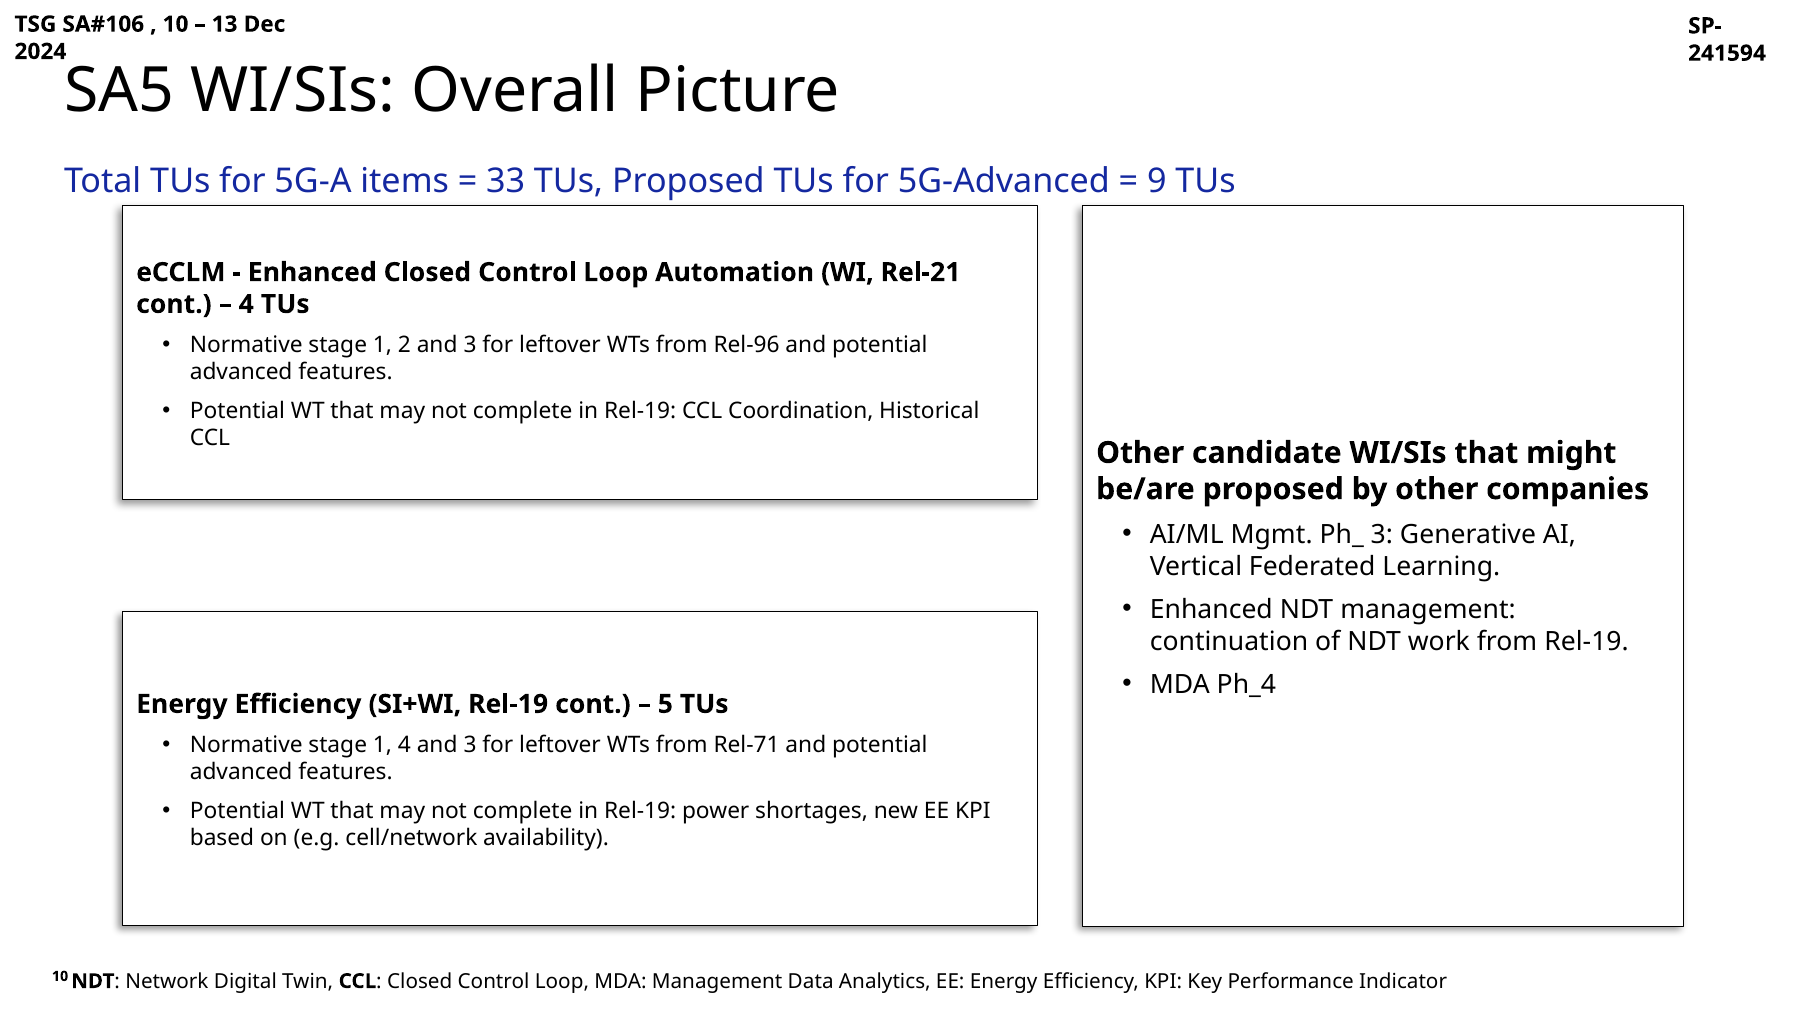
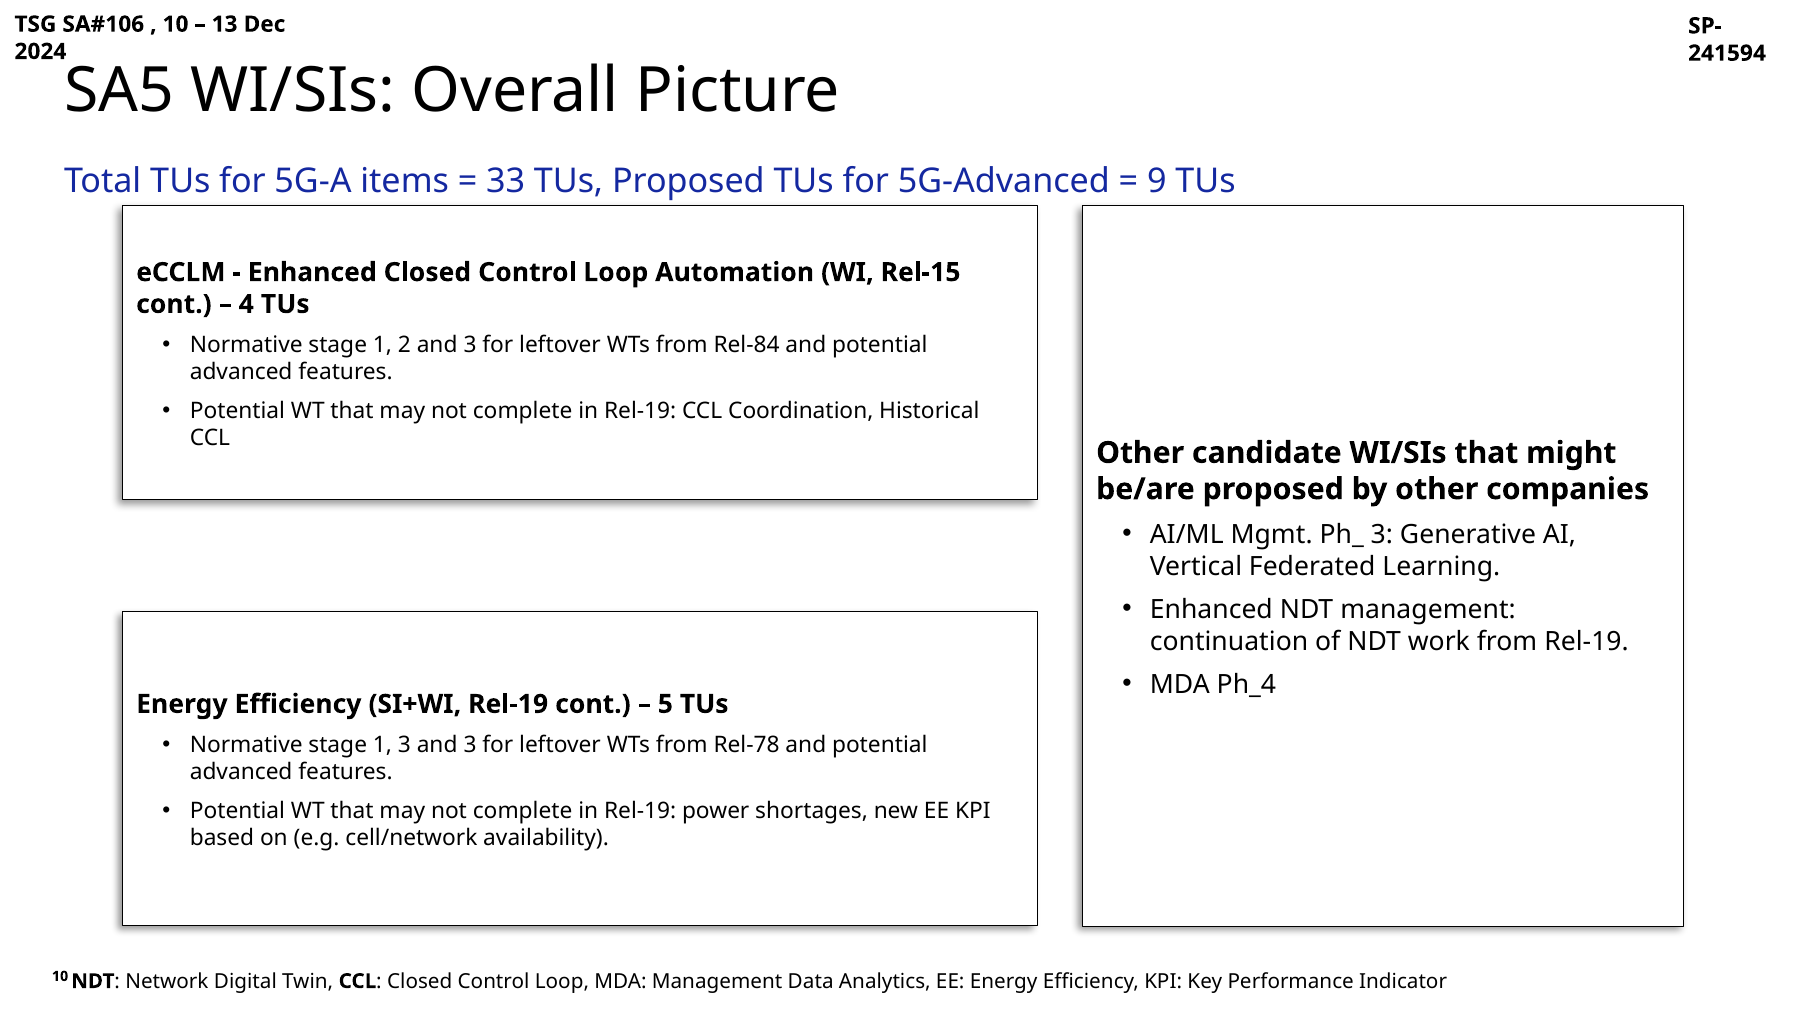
Rel-21: Rel-21 -> Rel-15 (921, 272)
Rel-96: Rel-96 -> Rel-84 (747, 345)
1 4: 4 -> 3 (404, 745)
Rel-71: Rel-71 -> Rel-78 (747, 745)
